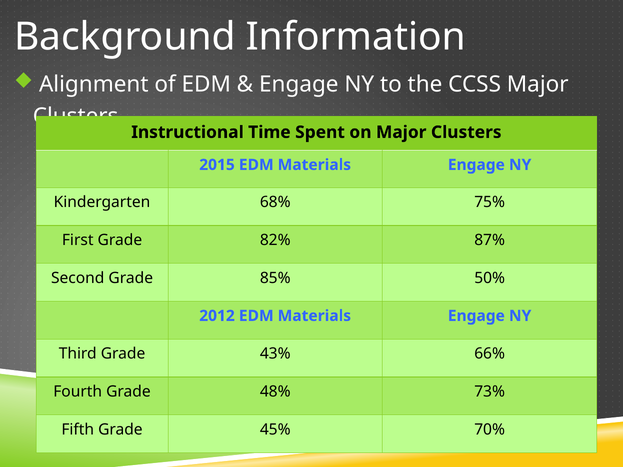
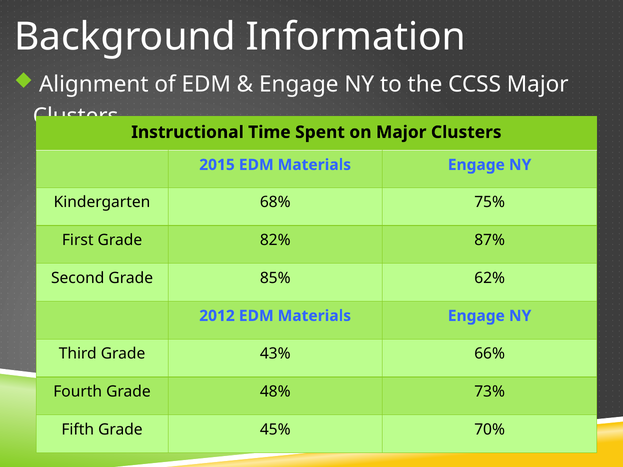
50%: 50% -> 62% (490, 278)
